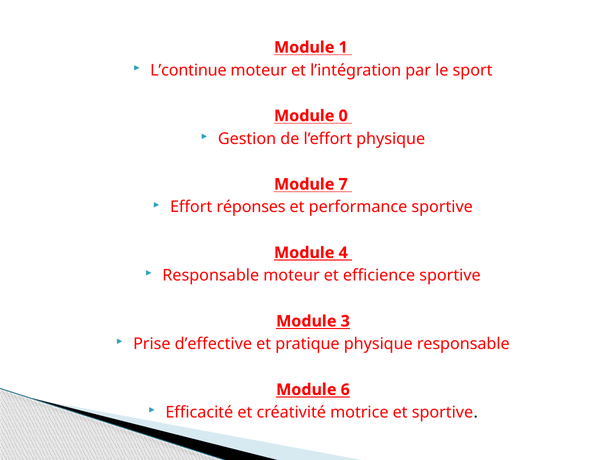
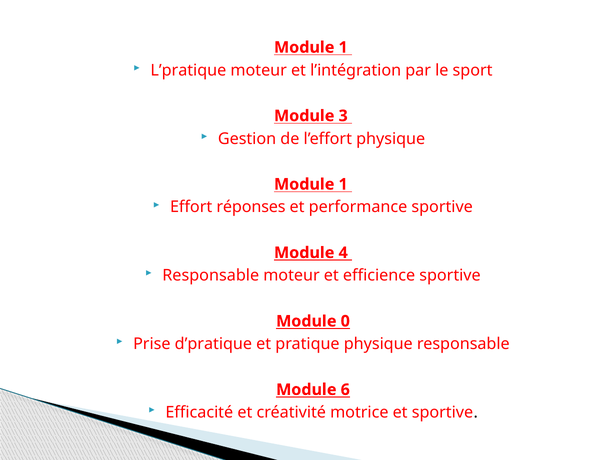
L’continue: L’continue -> L’pratique (188, 70)
0: 0 -> 3 (343, 116)
7: 7 -> 1 (343, 184)
3: 3 -> 0 (345, 321)
d’effective: d’effective -> d’pratique (213, 344)
